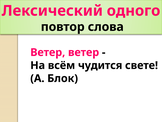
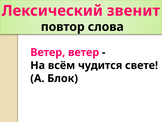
одного: одного -> звенит (133, 11)
